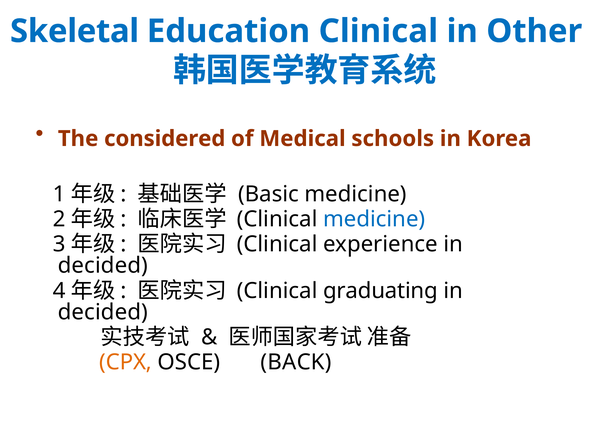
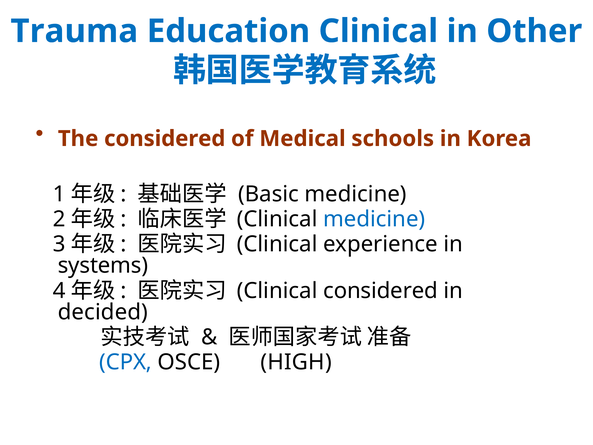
Skeletal: Skeletal -> Trauma (74, 31)
decided: decided -> systems (103, 265)
Clinical graduating: graduating -> considered (380, 291)
CPX colour: orange -> blue (126, 362)
BACK: BACK -> HIGH (296, 362)
